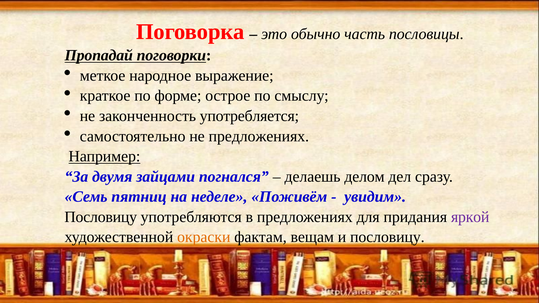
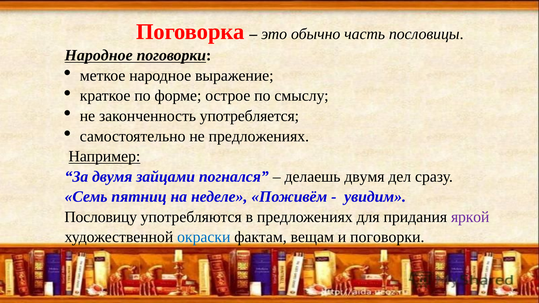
Пропадай: Пропадай -> Народное (99, 55)
делаешь делом: делом -> двумя (364, 177)
окраски colour: orange -> blue (204, 237)
и пословицу: пословицу -> поговорки (387, 237)
